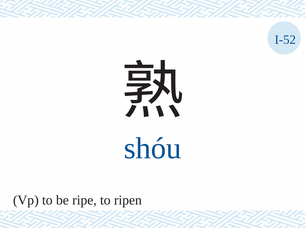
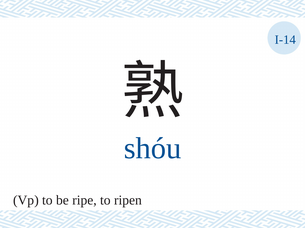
I-52: I-52 -> I-14 (285, 40)
